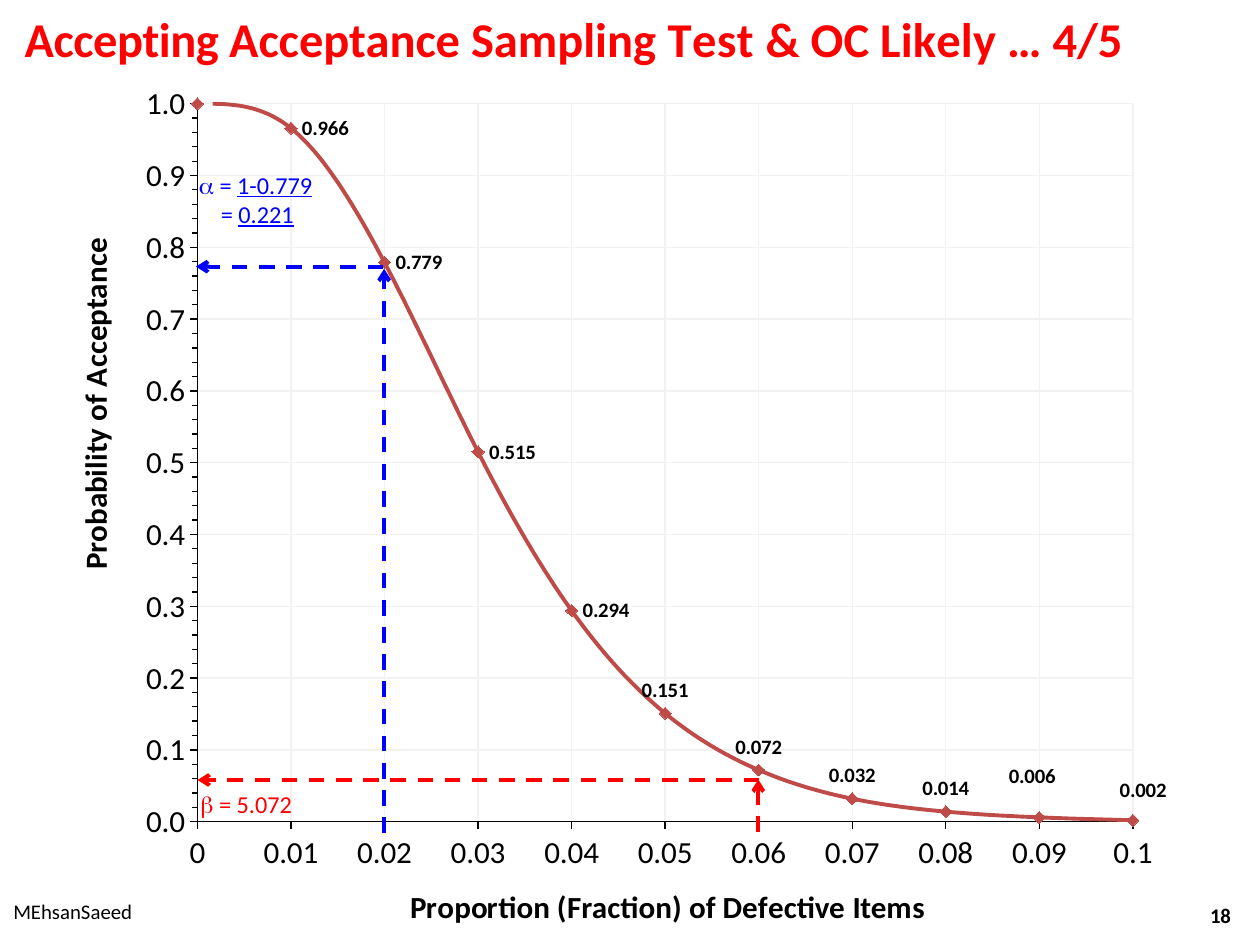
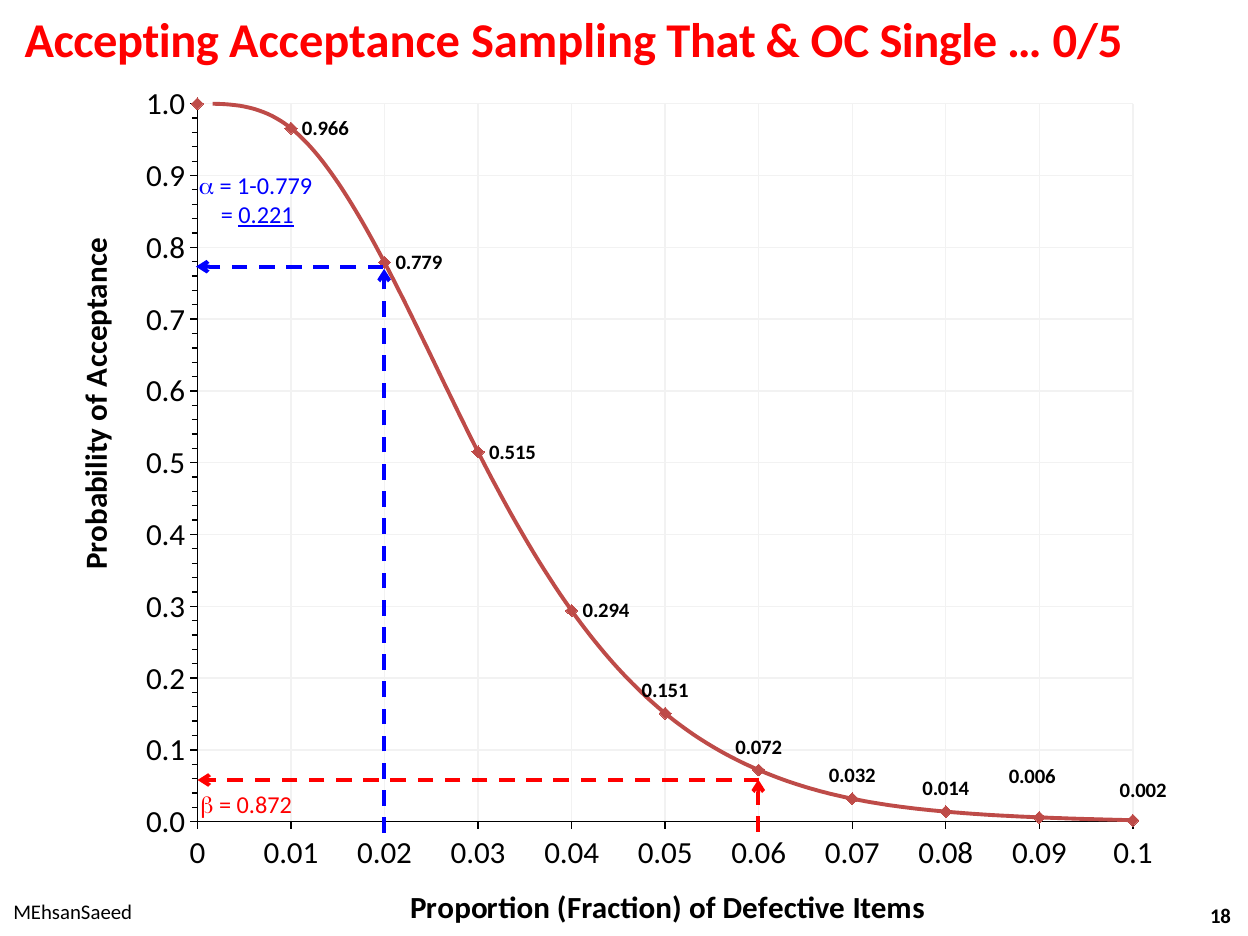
Test: Test -> That (711, 42)
Likely: Likely -> Single (938, 42)
4/5: 4/5 -> 0/5 (1088, 42)
1-0.779 underline: present -> none (275, 186)
5.072: 5.072 -> 0.872 (264, 806)
